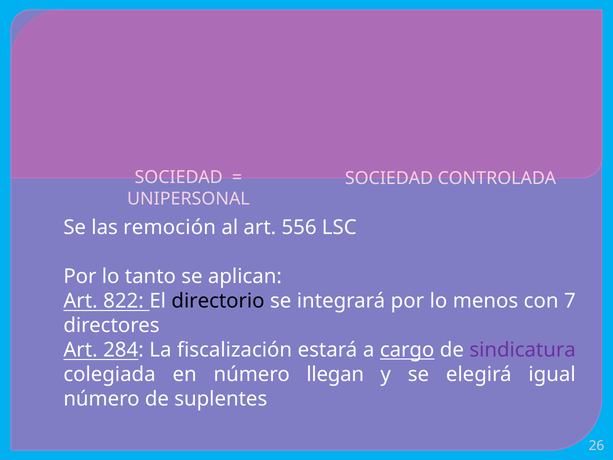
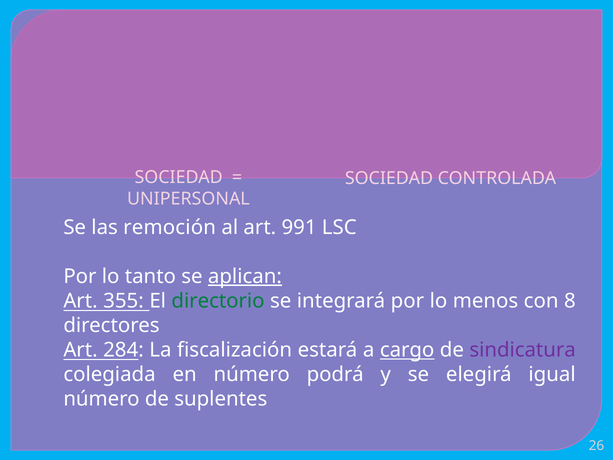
556: 556 -> 991 (299, 227)
aplican underline: none -> present (245, 276)
822: 822 -> 355 (123, 301)
directorio colour: black -> green (218, 301)
7: 7 -> 8 (570, 301)
llegan: llegan -> podrá (335, 374)
